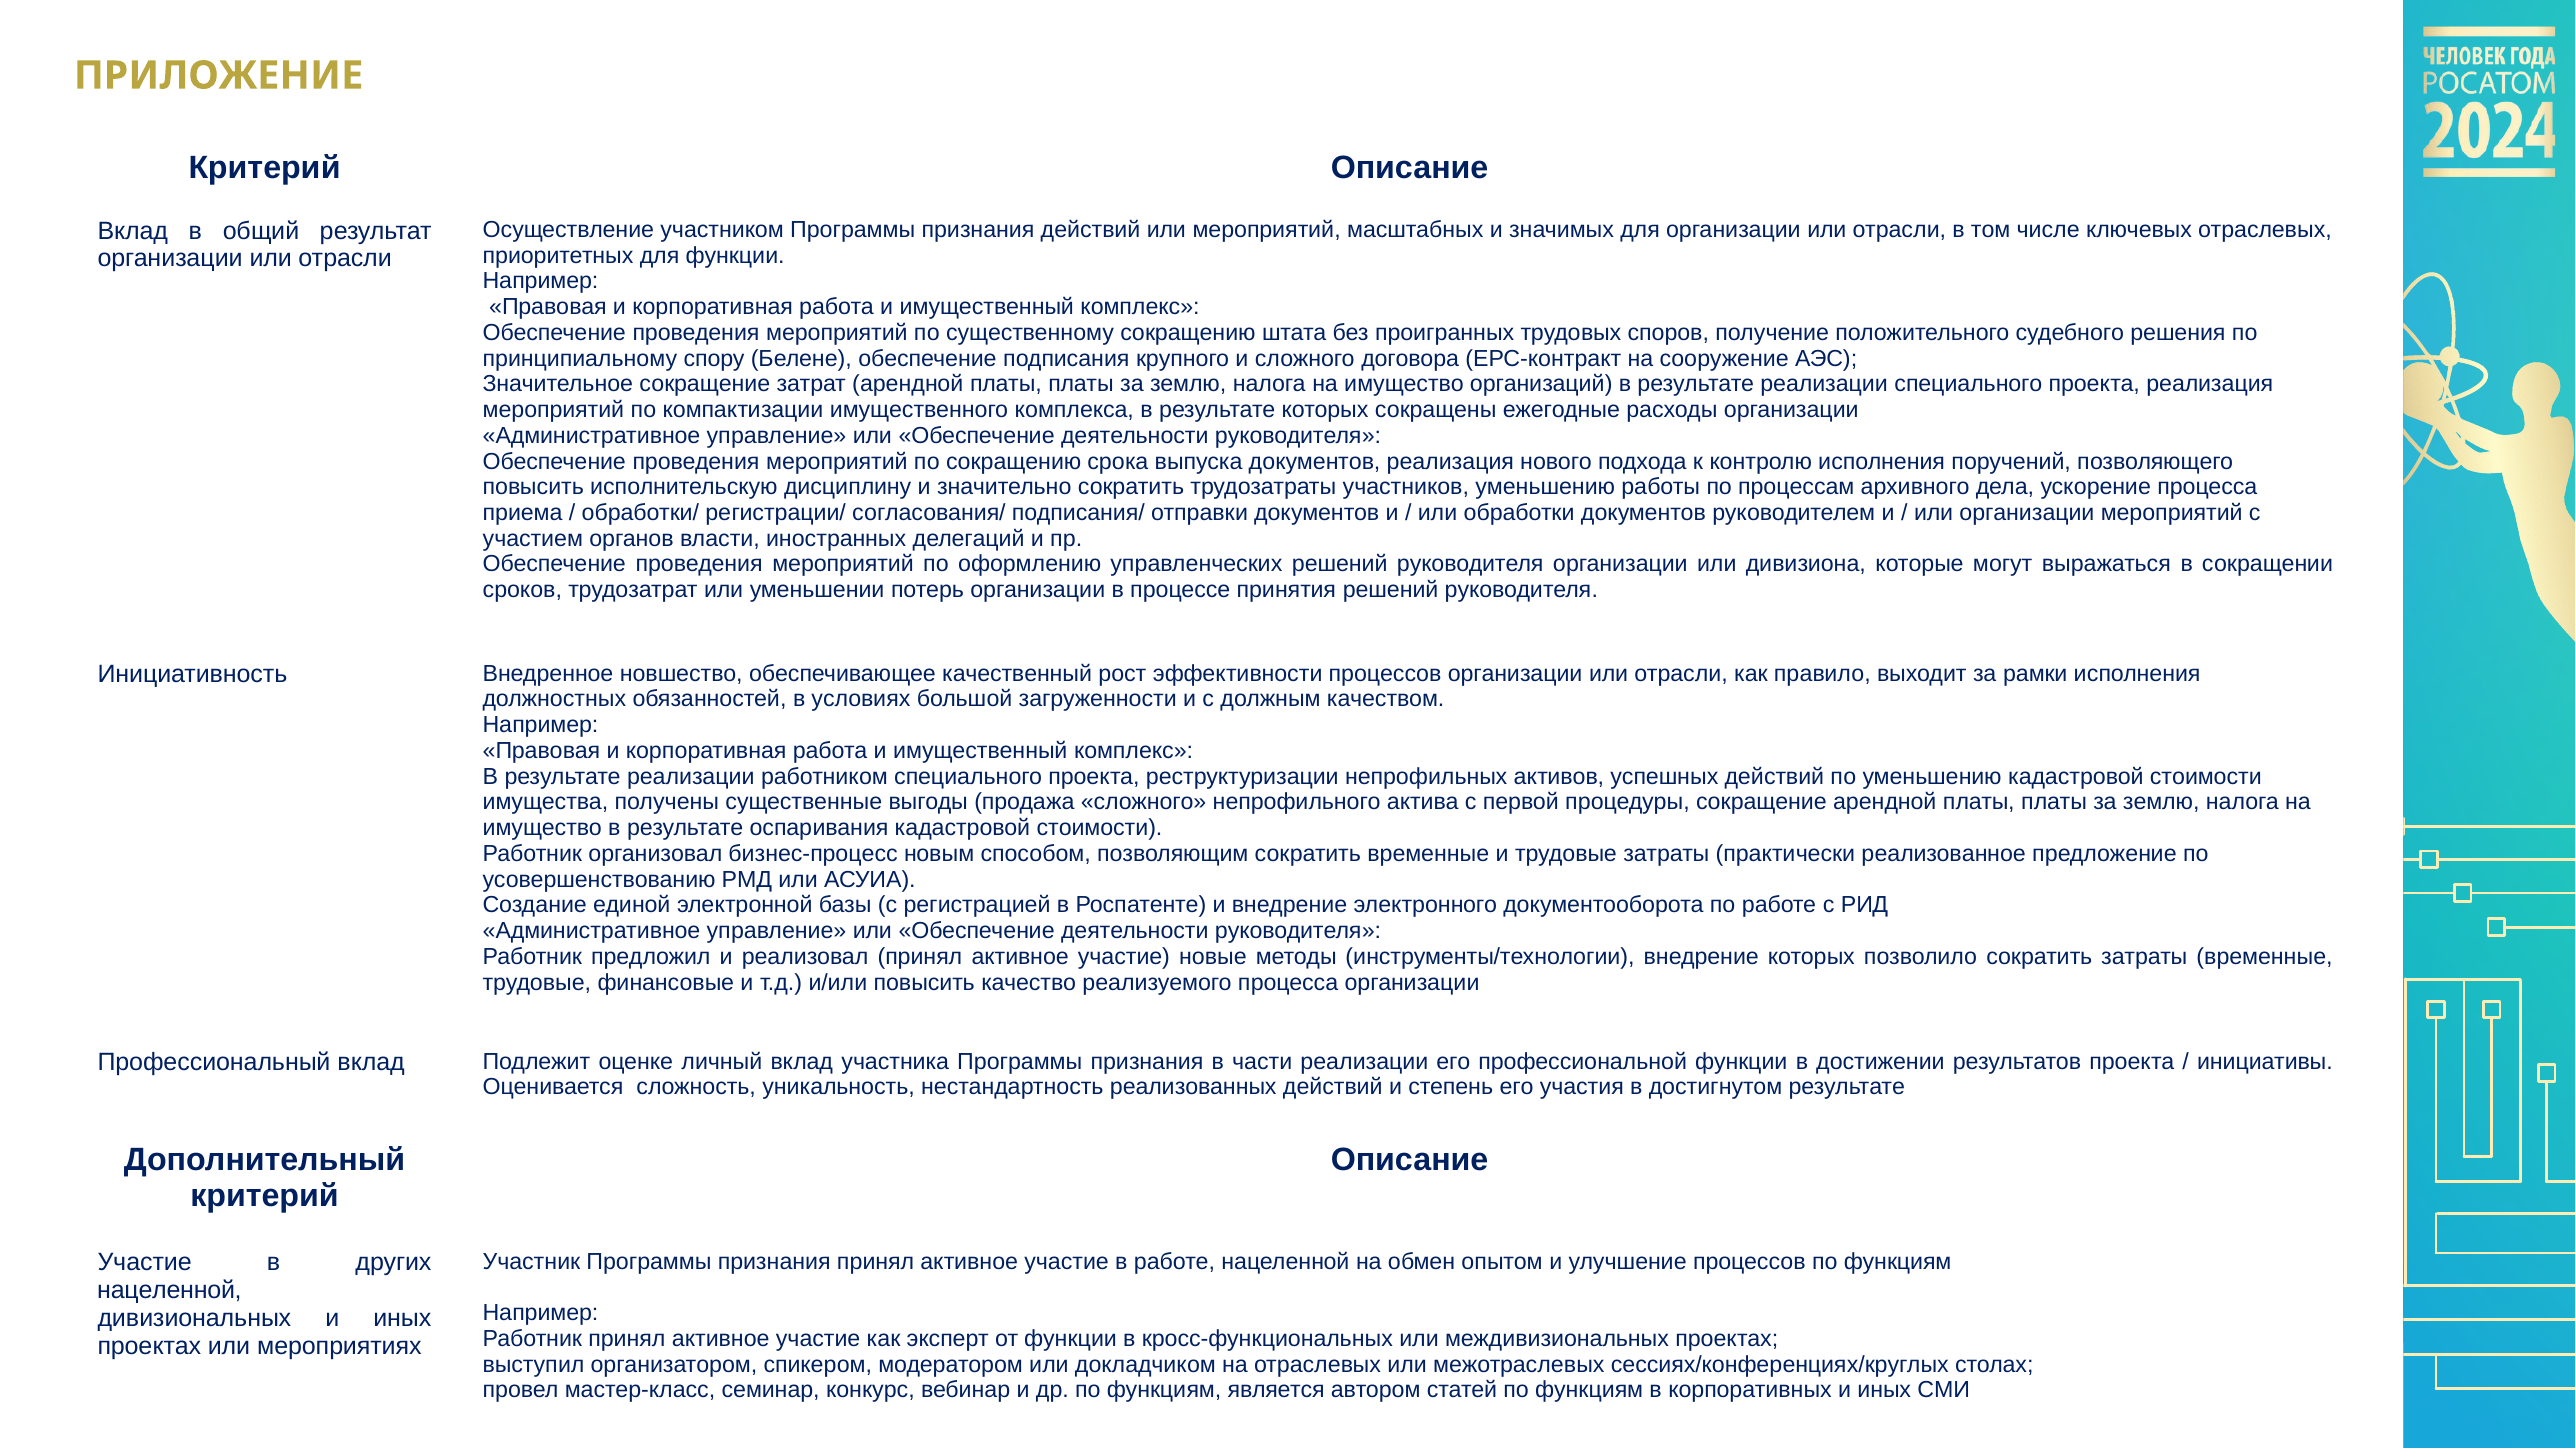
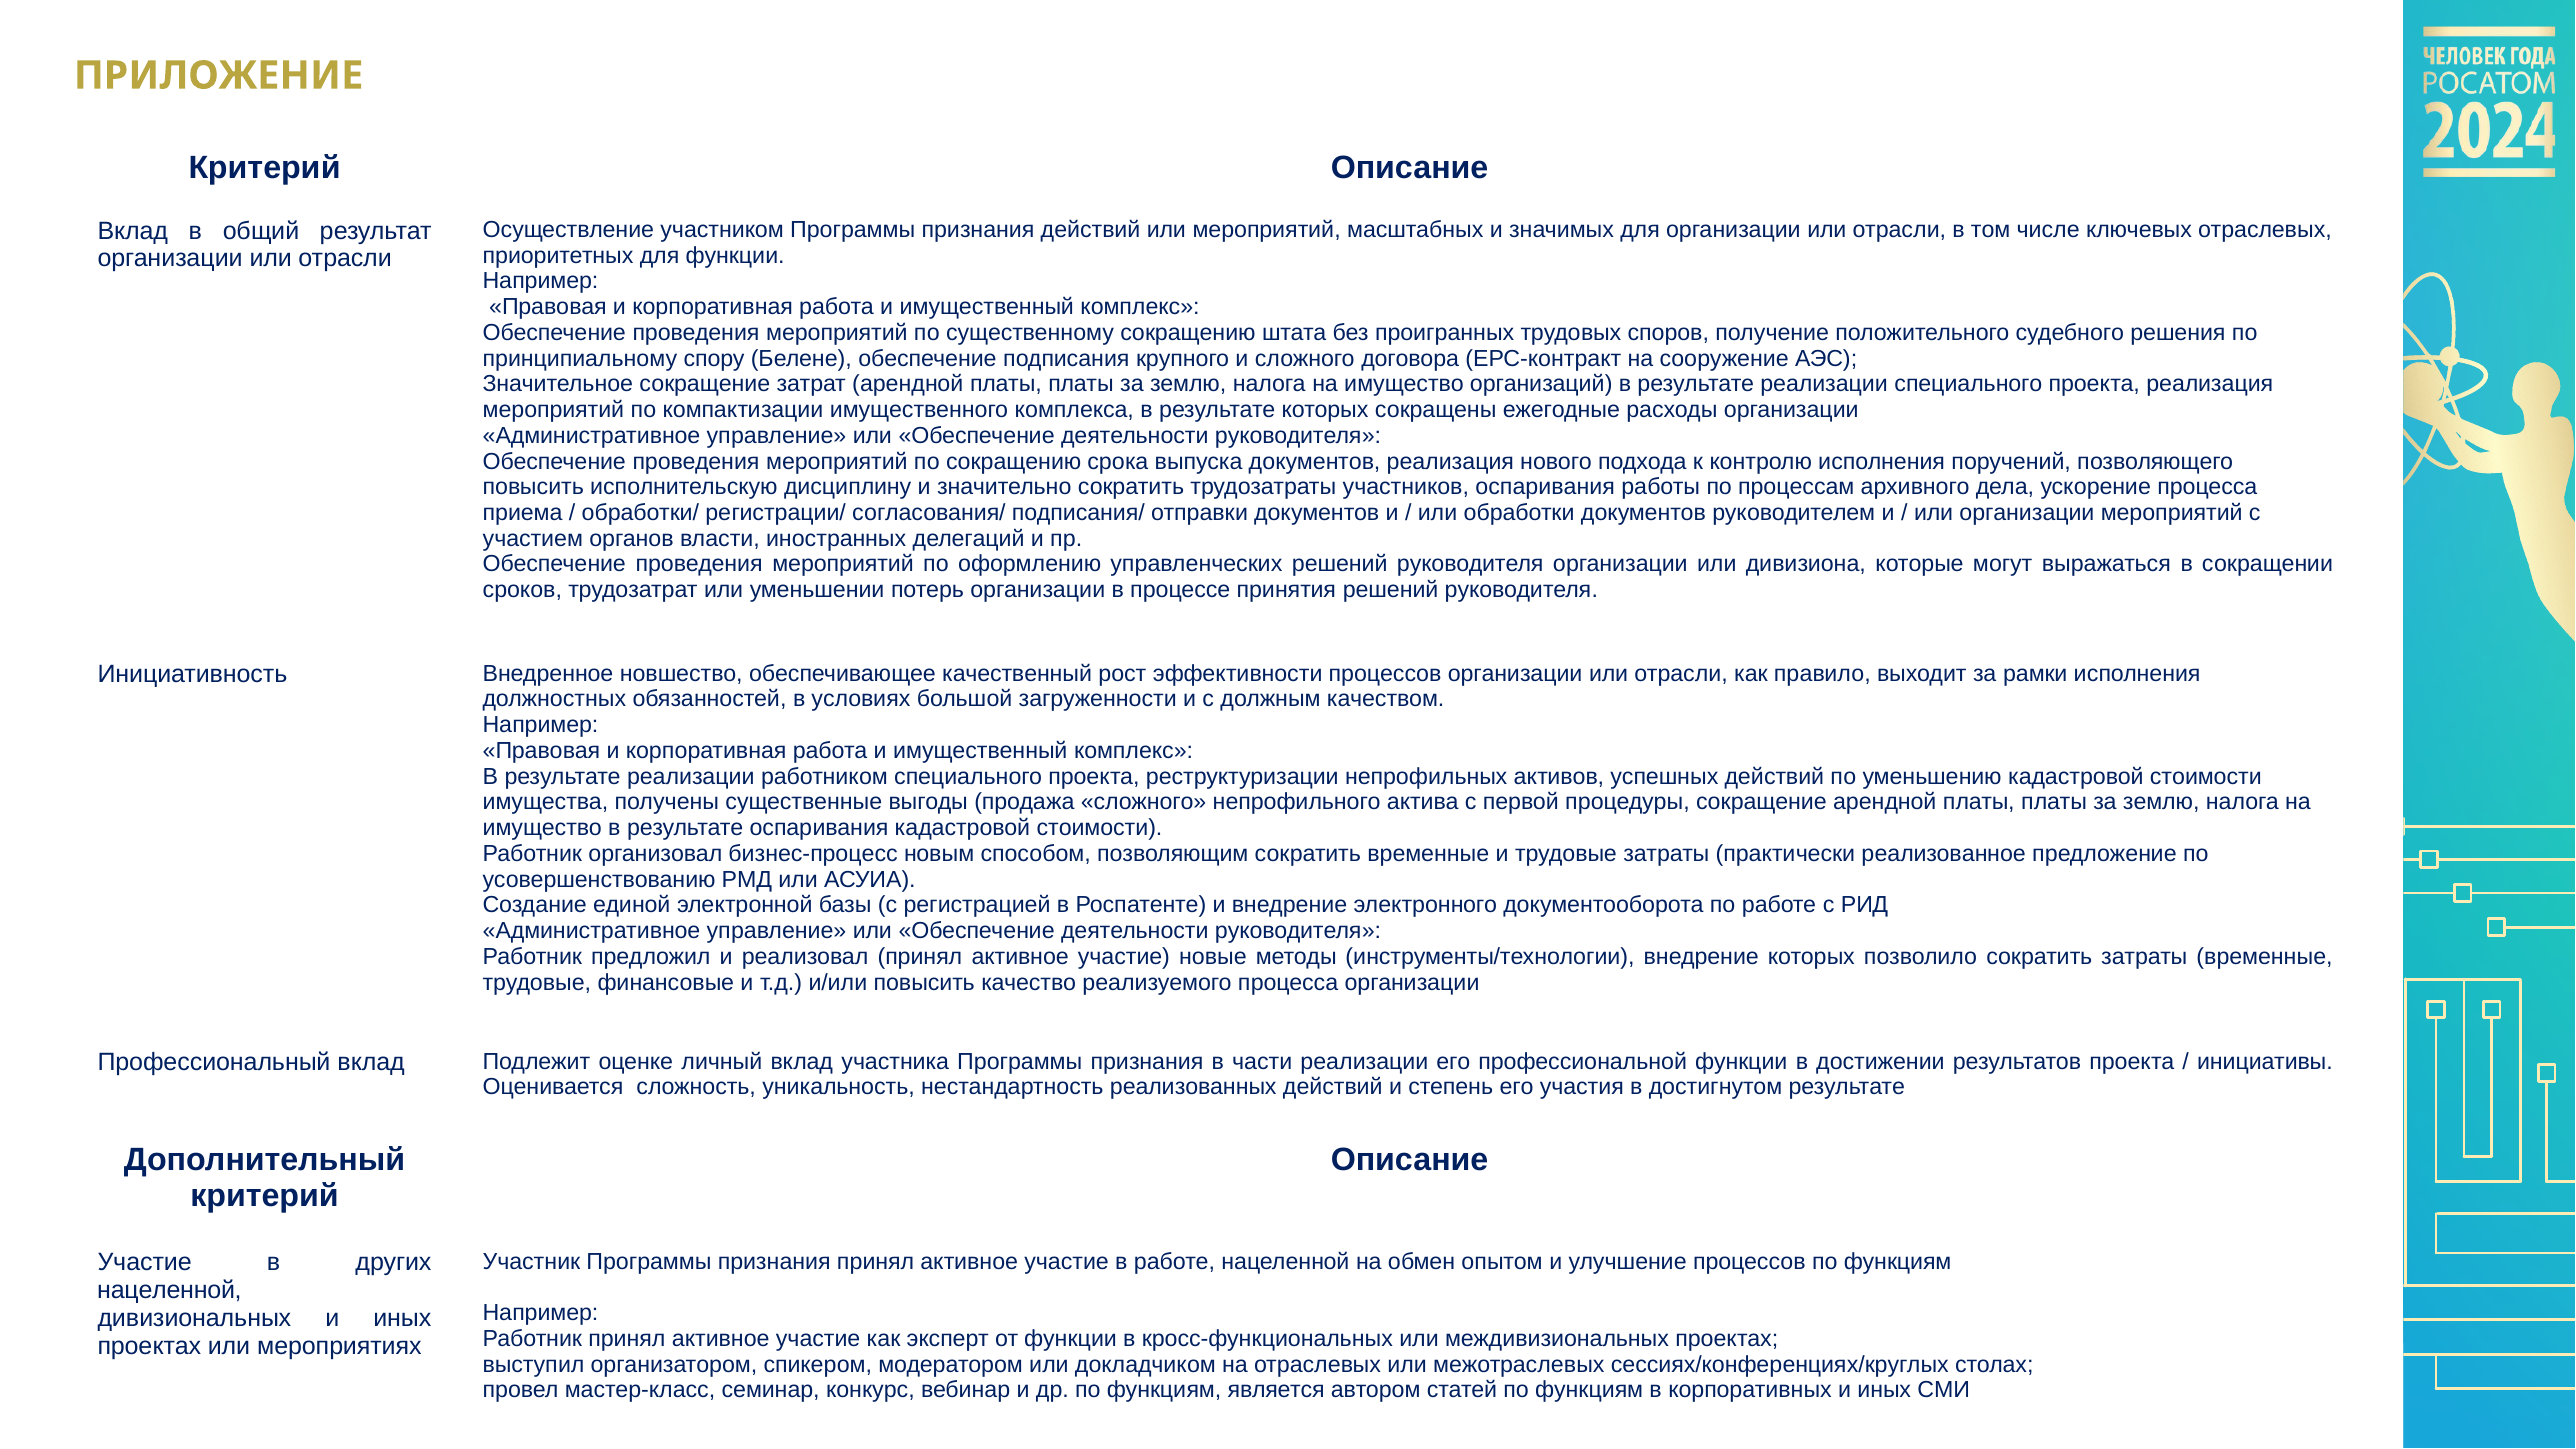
участников уменьшению: уменьшению -> оспаривания (1545, 487)
